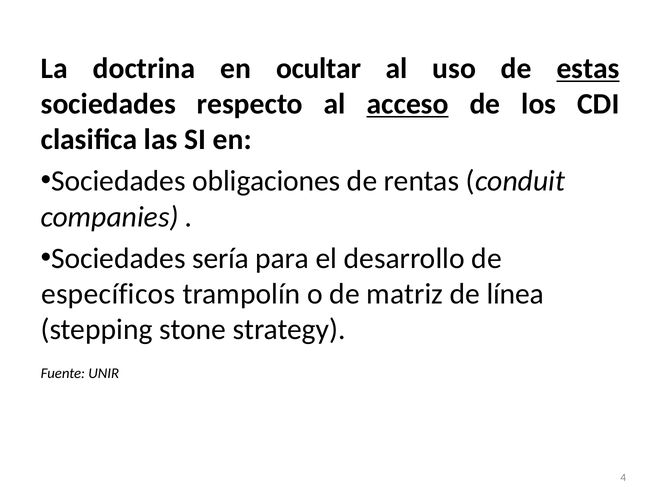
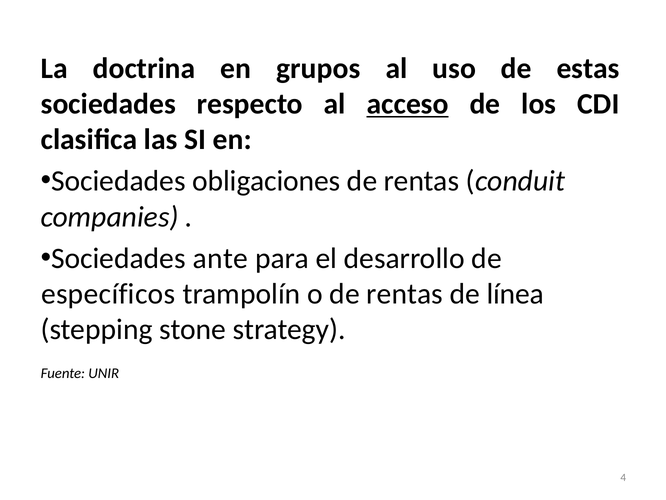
ocultar: ocultar -> grupos (318, 68)
estas underline: present -> none (588, 68)
sería: sería -> ante (220, 258)
o de matriz: matriz -> rentas (405, 294)
